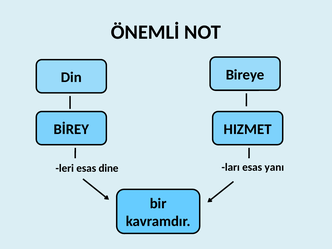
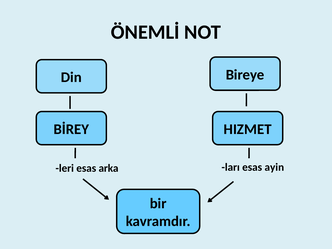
dine: dine -> arka (108, 168)
yanı: yanı -> ayin (274, 167)
